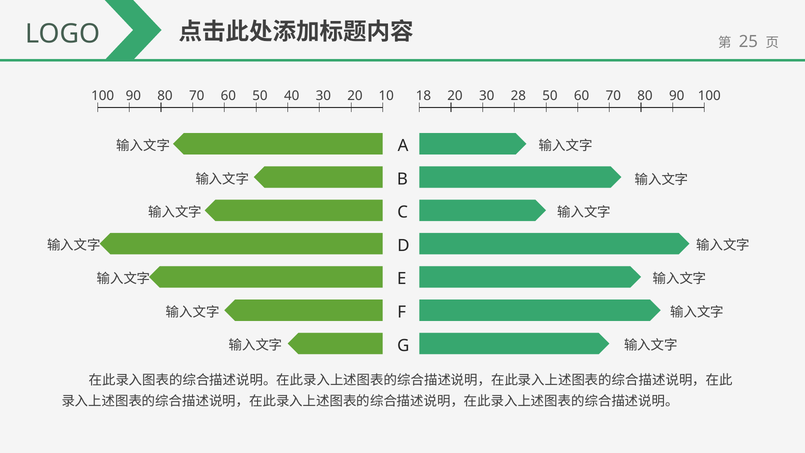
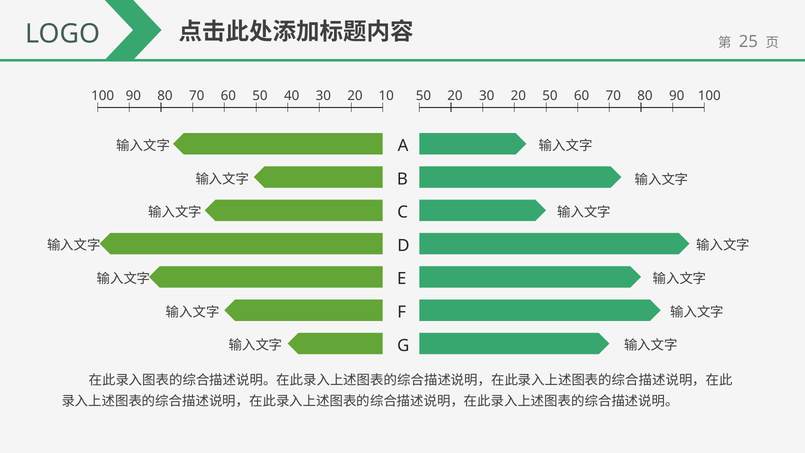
100 18: 18 -> 50 (423, 96)
30 28: 28 -> 20 (518, 96)
